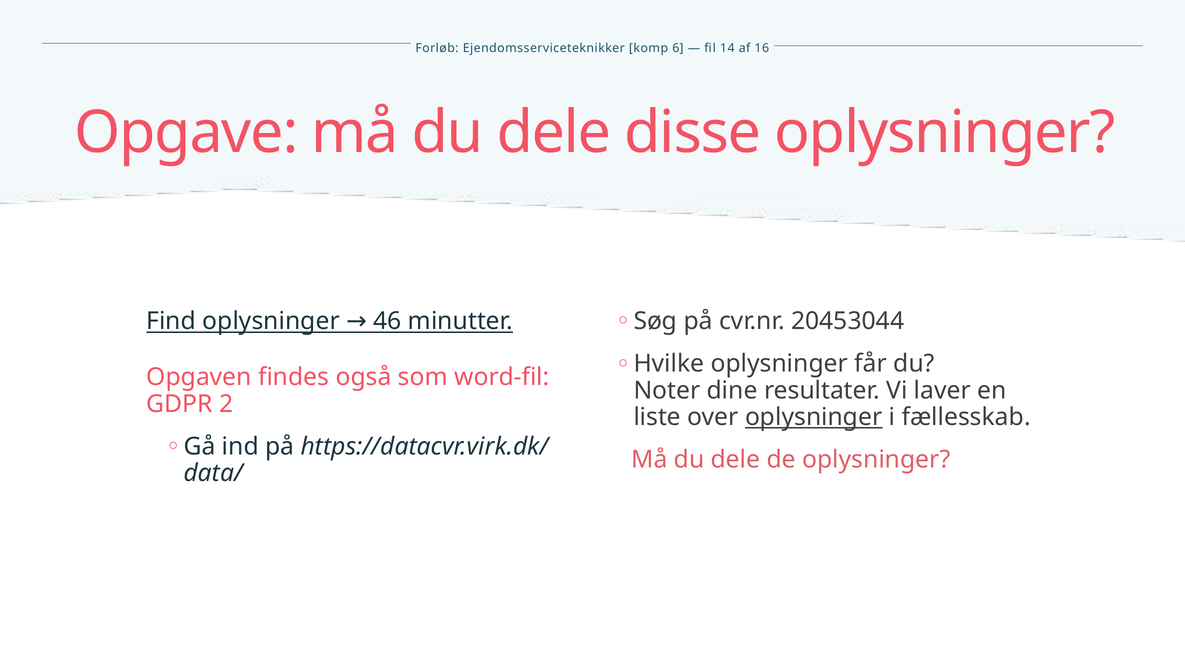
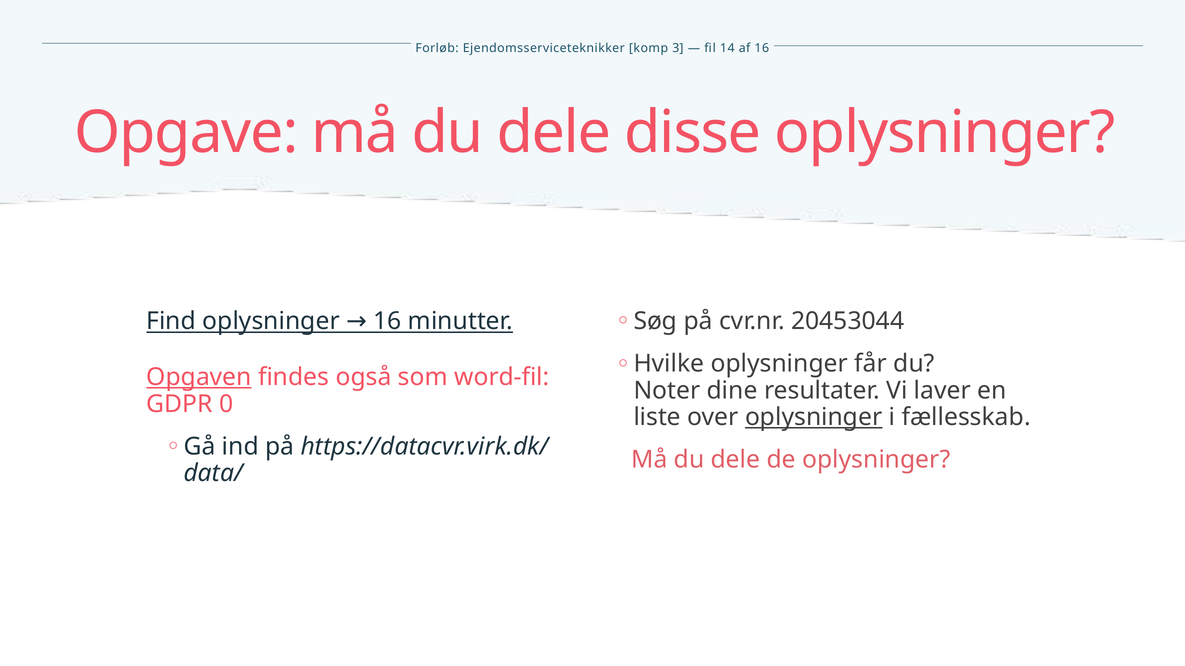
6: 6 -> 3 (678, 48)
oplysninger 46: 46 -> 16 (387, 321)
Opgaven underline: none -> present (199, 378)
2: 2 -> 0 (226, 404)
